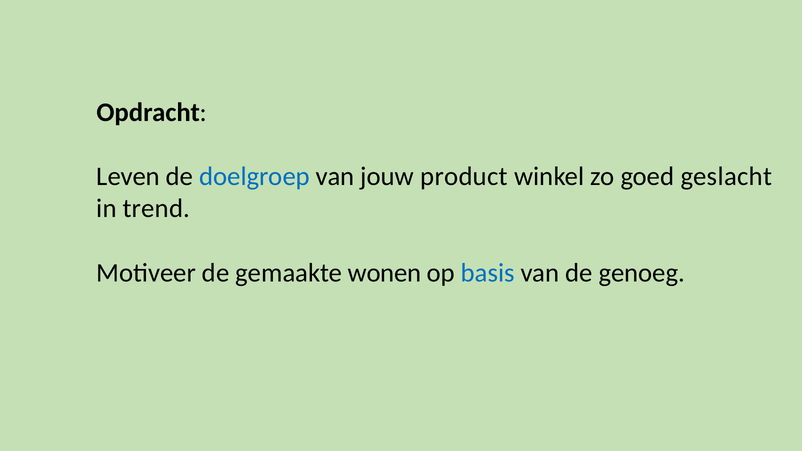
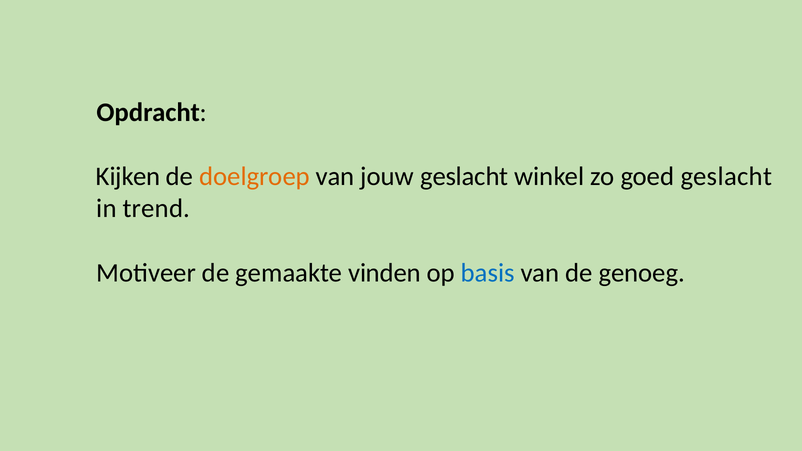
Leven: Leven -> Kijken (128, 177)
doelgroep colour: blue -> orange (255, 177)
jouw product: product -> geslacht (464, 177)
wonen: wonen -> vinden (384, 273)
